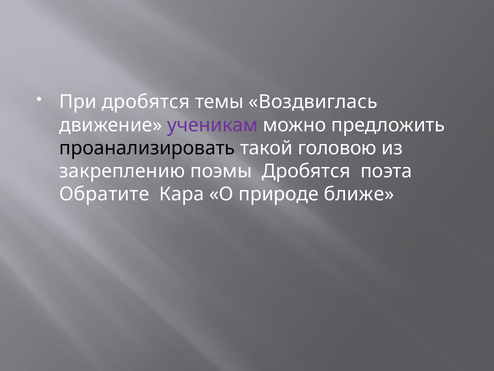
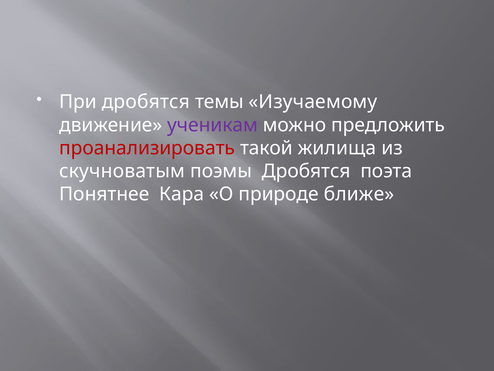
Воздвиглась: Воздвиглась -> Изучаемому (313, 102)
проанализировать colour: black -> red (147, 148)
головою: головою -> жилища (337, 148)
закреплению: закреплению -> скучноватым (122, 171)
Обратите: Обратите -> Понятнее (104, 194)
